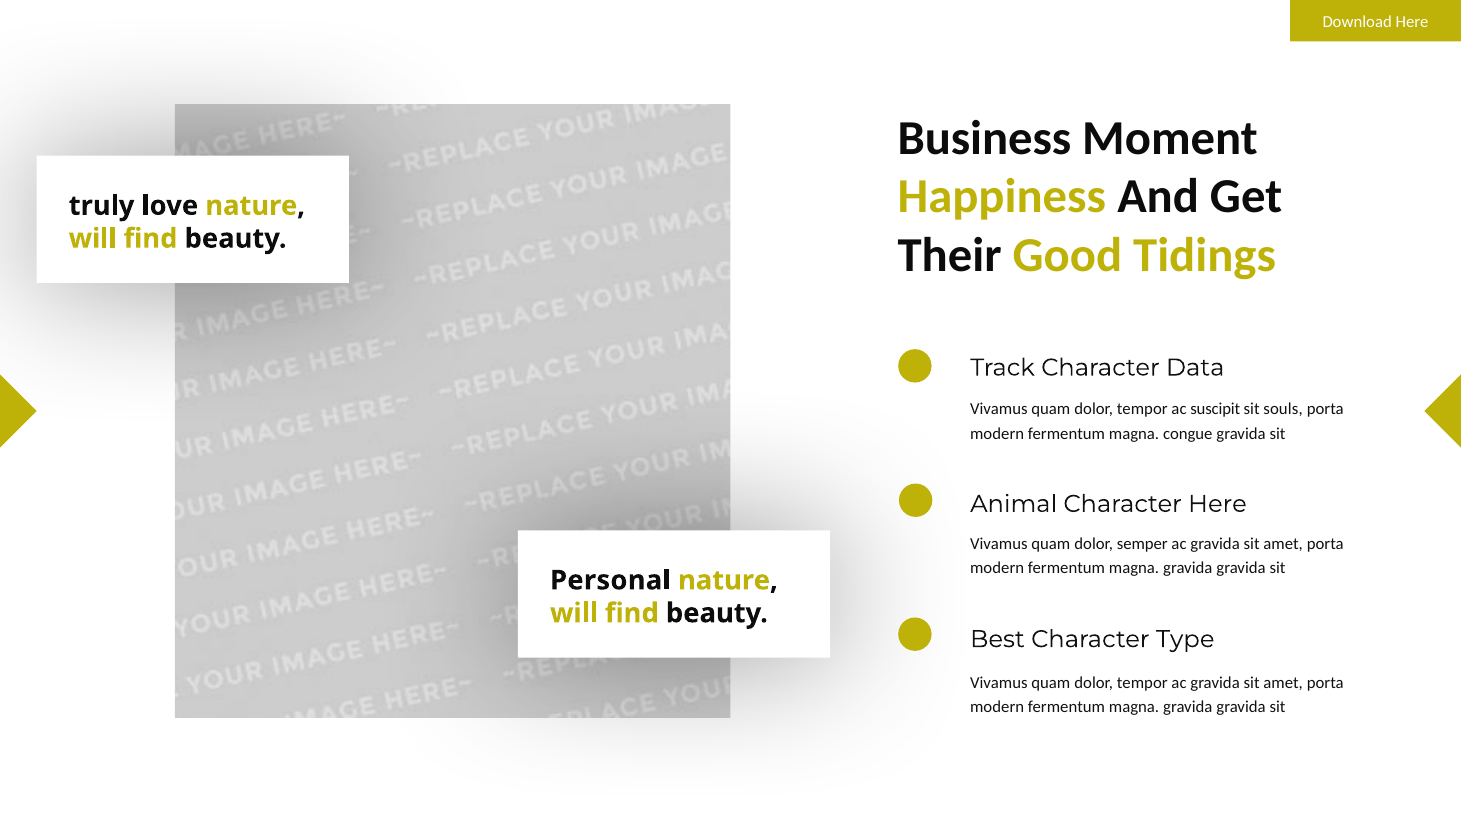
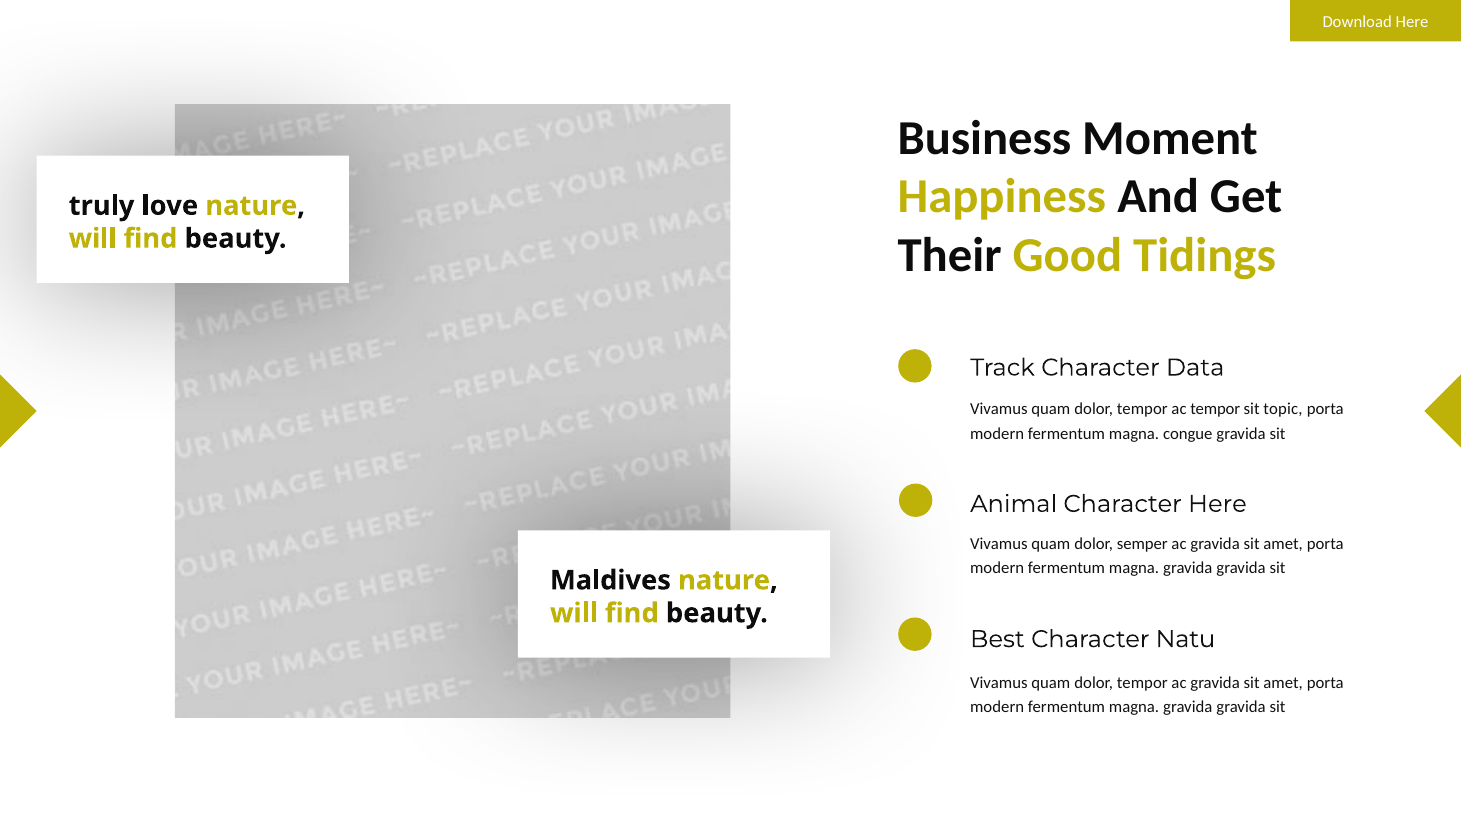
ac suscipit: suscipit -> tempor (1215, 409)
souls: souls -> topic (1283, 409)
Personal: Personal -> Maldives (610, 580)
Type: Type -> Natu (1185, 639)
